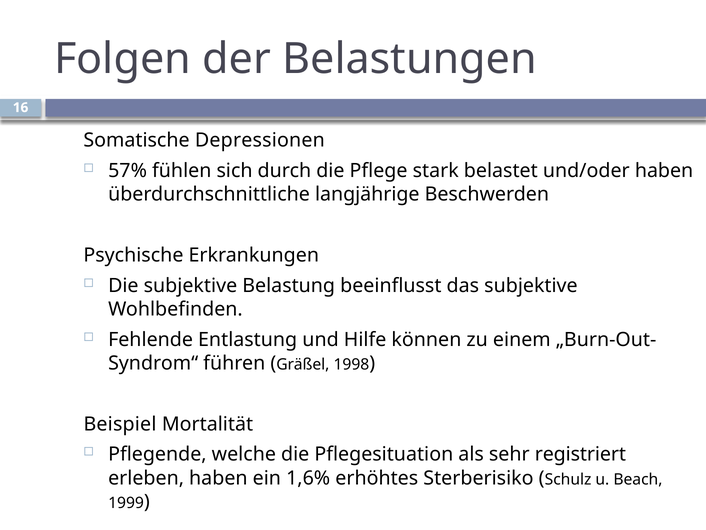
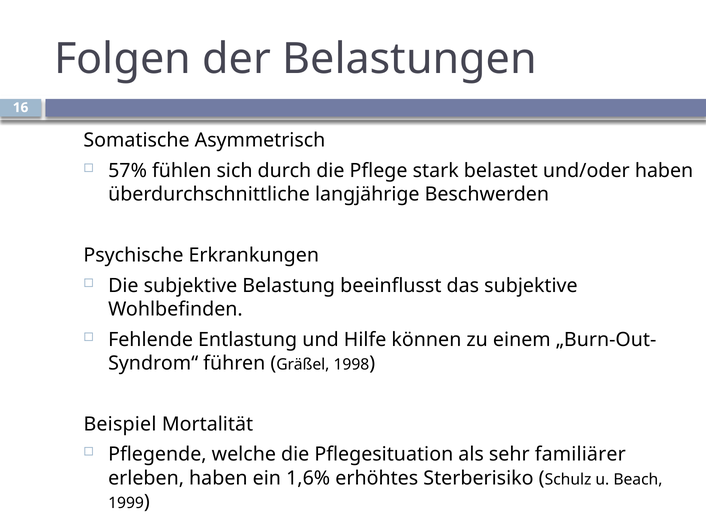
Depressionen: Depressionen -> Asymmetrisch (260, 140)
registriert: registriert -> familiärer (580, 454)
